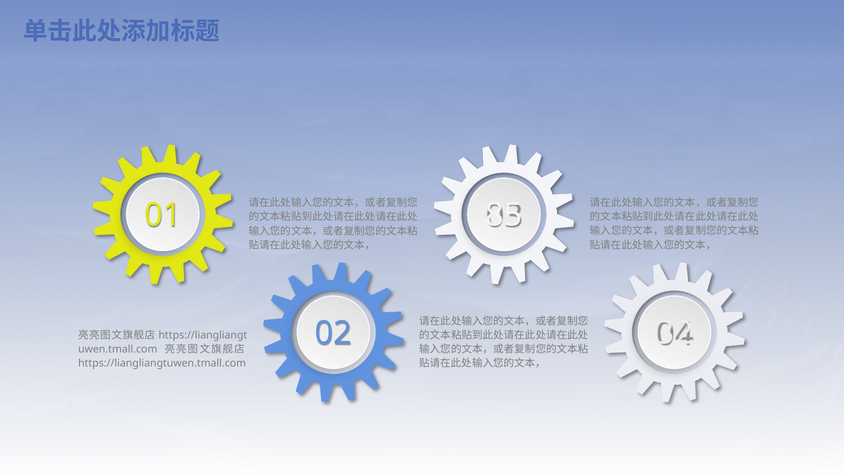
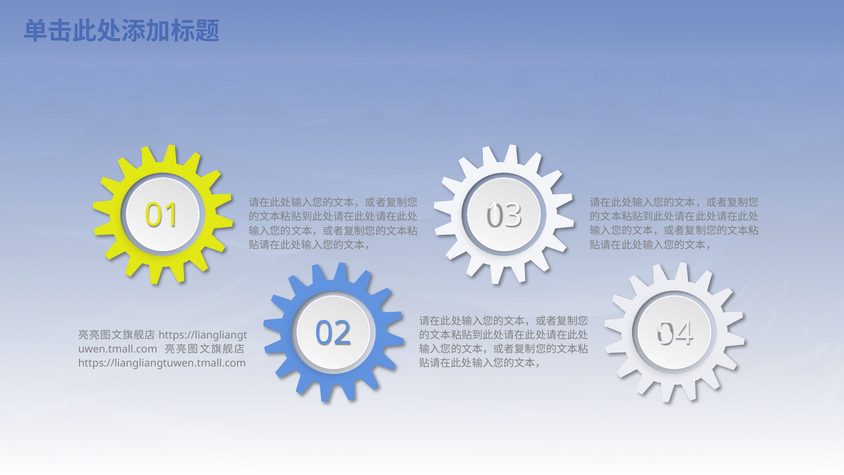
85: 85 -> 13 (504, 215)
32: 32 -> 54 (675, 333)
